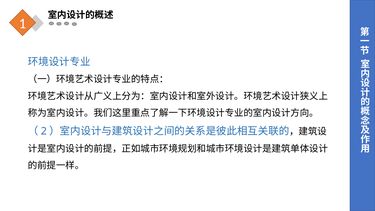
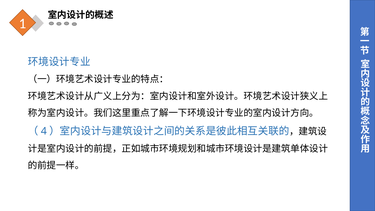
2: 2 -> 4 (44, 131)
